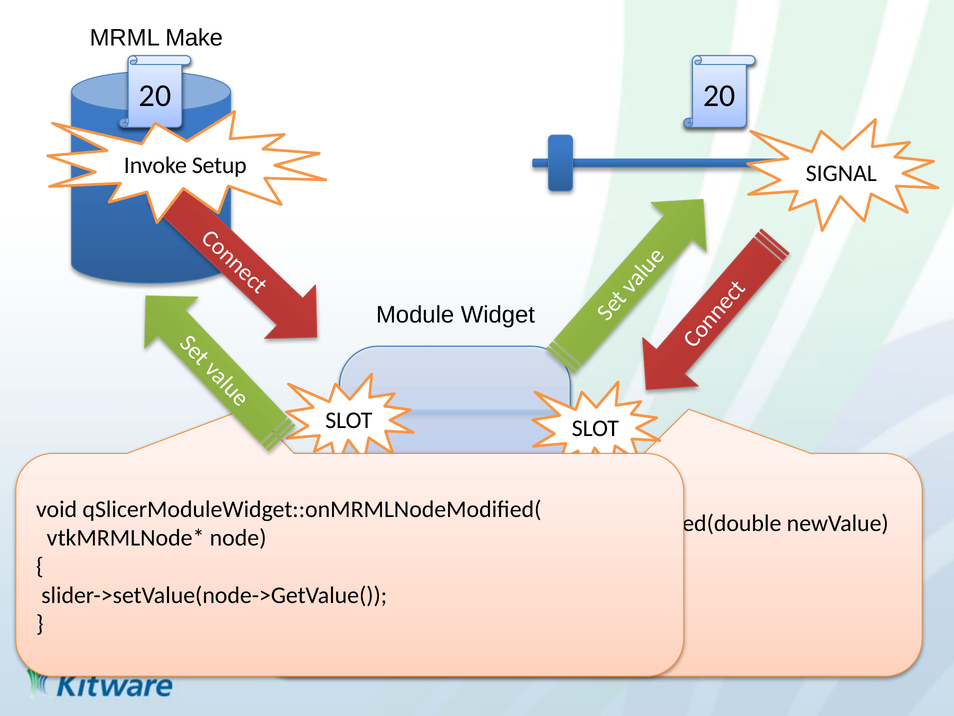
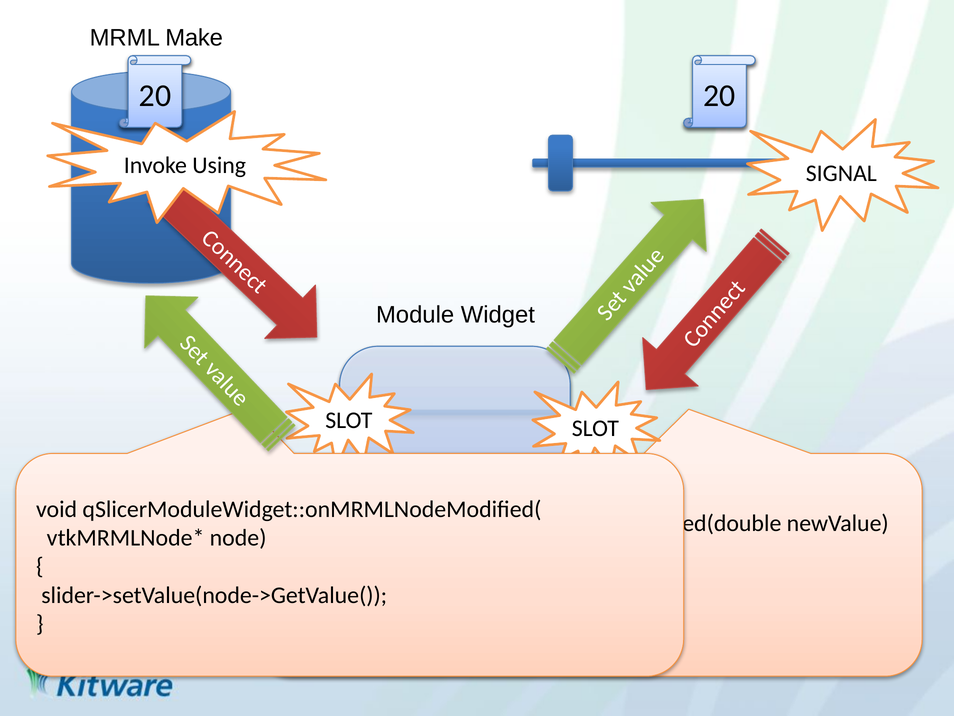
Setup: Setup -> Using (219, 165)
